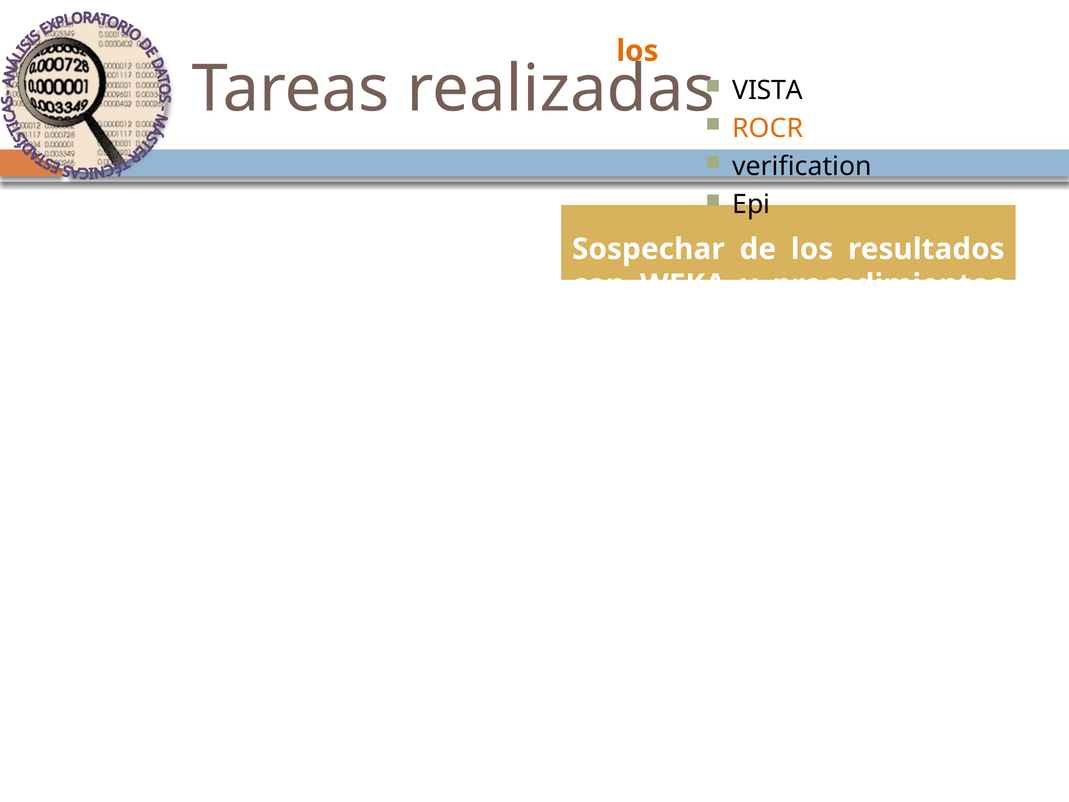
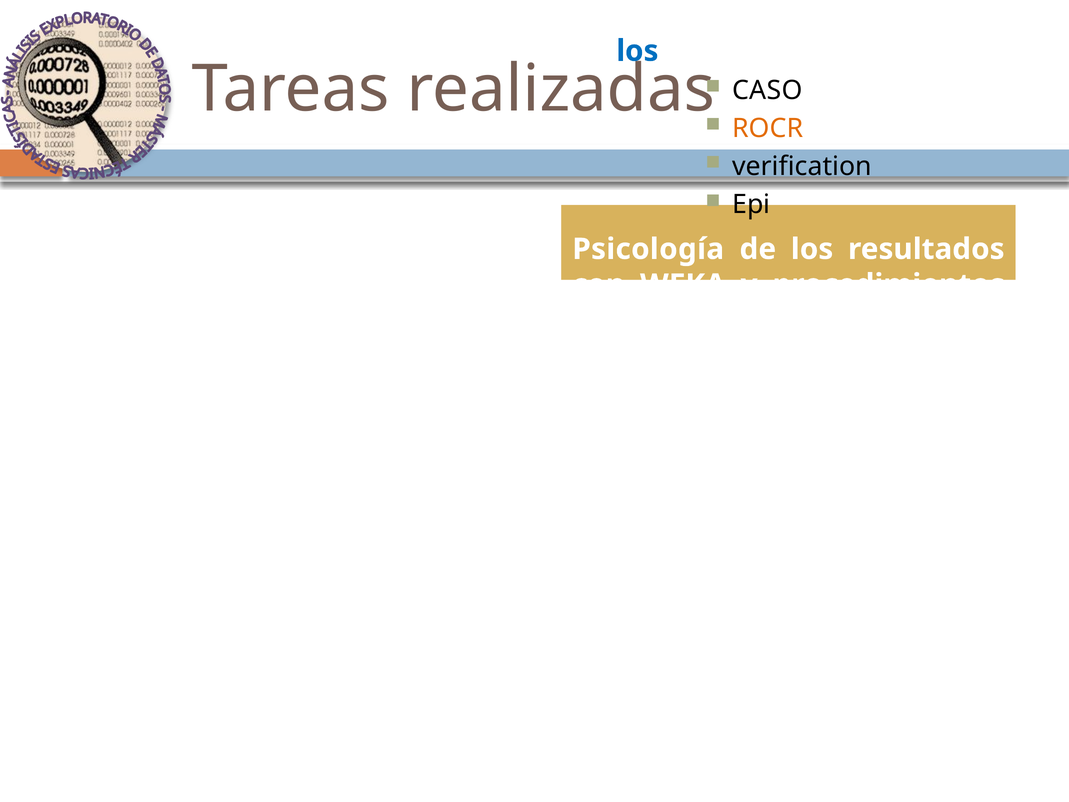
los colour: orange -> blue (637, 51)
VISTA: VISTA -> CASO (767, 91)
Sospechar: Sospechar -> Psicología (648, 249)
